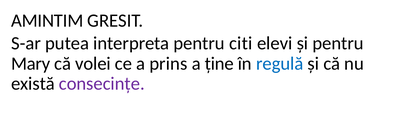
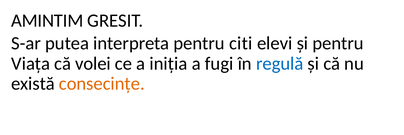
Mary: Mary -> Viața (31, 63)
prins: prins -> iniția (168, 63)
ține: ține -> fugi (219, 63)
consecințe colour: purple -> orange (102, 84)
